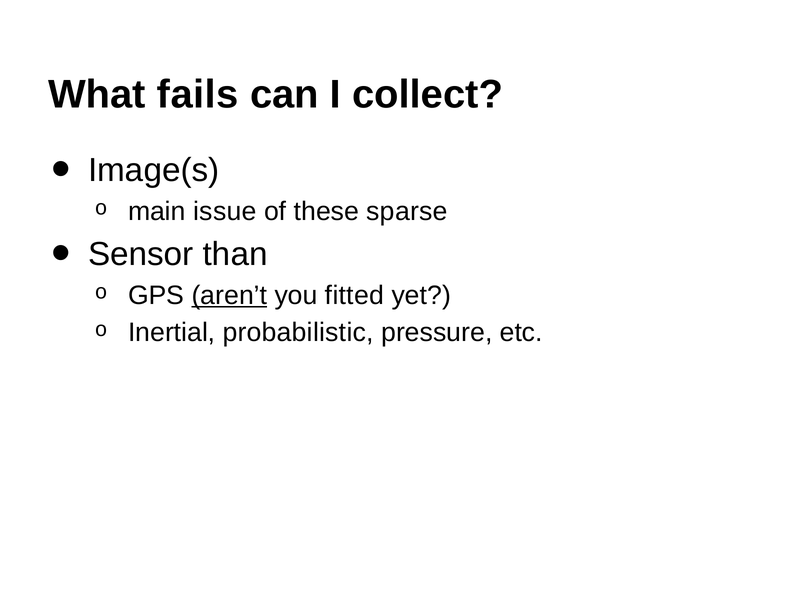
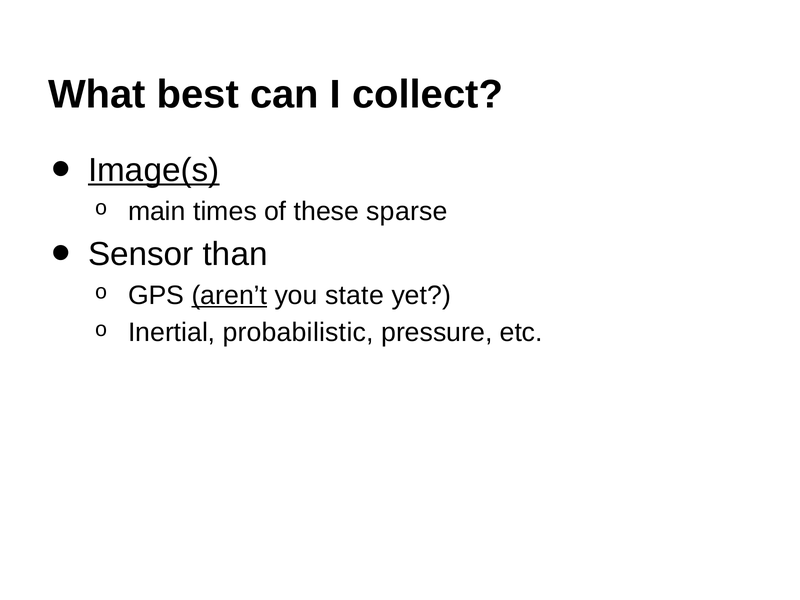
fails: fails -> best (198, 95)
Image(s underline: none -> present (154, 170)
issue: issue -> times (225, 211)
fitted: fitted -> state (355, 295)
